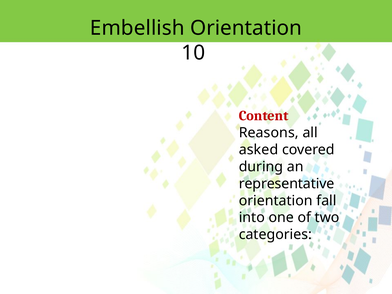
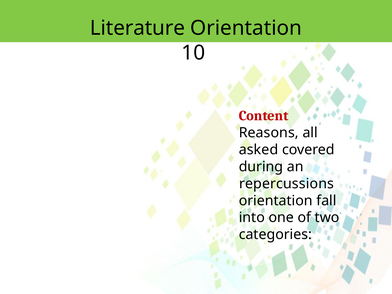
Embellish: Embellish -> Literature (137, 28)
representative: representative -> repercussions (286, 184)
